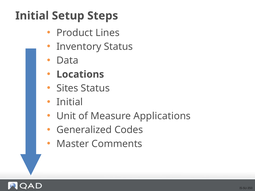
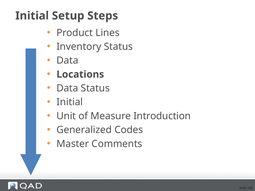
Sites: Sites -> Data (67, 88)
Applications: Applications -> Introduction (162, 116)
